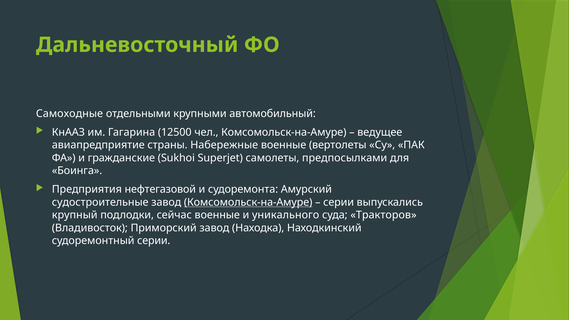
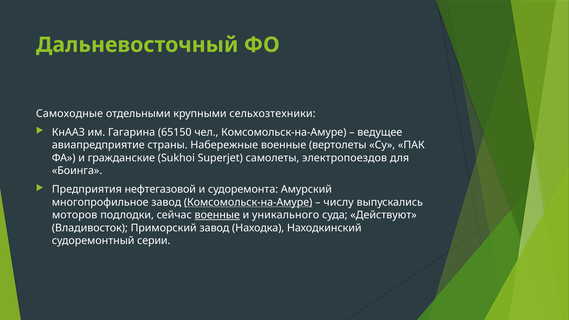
автомобильный: автомобильный -> сельхозтехники (272, 114)
12500: 12500 -> 65150 (175, 132)
предпосылками: предпосылками -> электропоездов (345, 158)
судостроительные: судостроительные -> многопрофильное (100, 202)
серии: серии -> числу (339, 202)
крупный: крупный -> моторов (75, 215)
военные underline: none -> present (217, 215)
Тракторов: Тракторов -> Действуют (384, 215)
